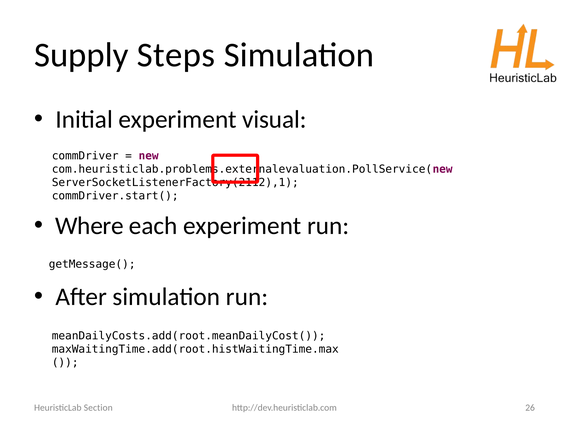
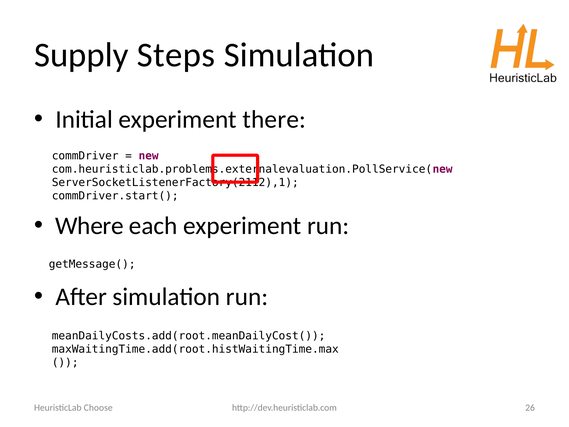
visual: visual -> there (274, 119)
Section: Section -> Choose (98, 408)
